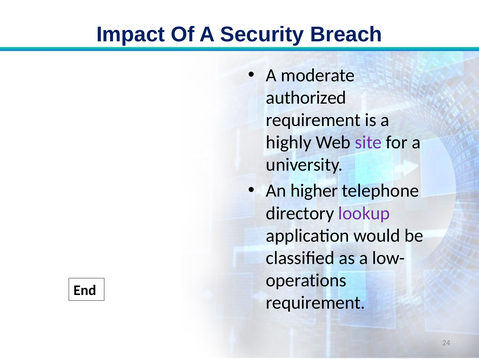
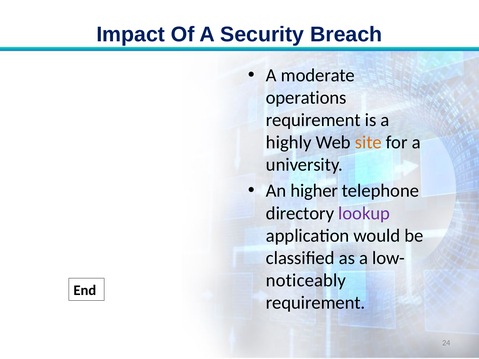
authorized: authorized -> operations (306, 98)
site colour: purple -> orange (368, 143)
operations: operations -> noticeably (306, 280)
